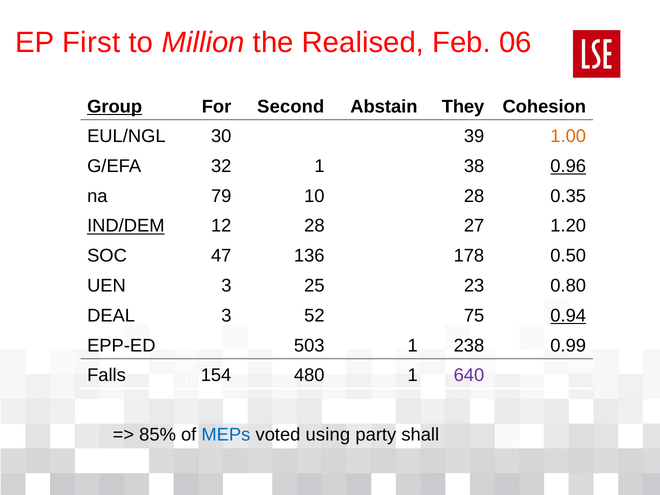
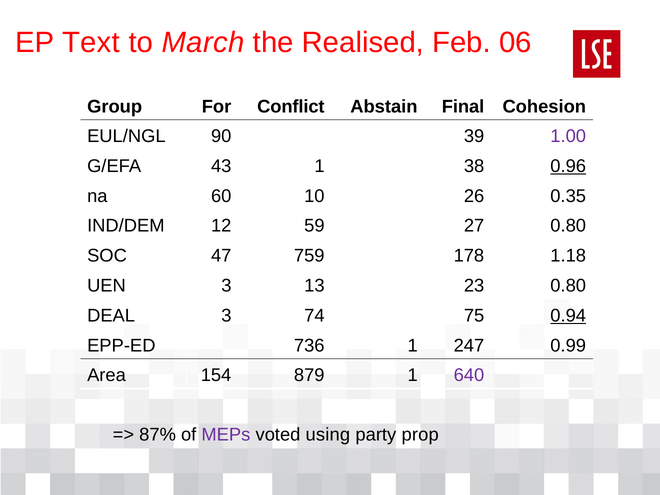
First: First -> Text (91, 43)
Million: Million -> March (203, 43)
Group underline: present -> none (115, 107)
Second: Second -> Conflict (291, 107)
They: They -> Final (463, 107)
30: 30 -> 90 (221, 136)
1.00 colour: orange -> purple (568, 136)
32: 32 -> 43 (221, 166)
79: 79 -> 60 (221, 196)
10 28: 28 -> 26 (474, 196)
IND/DEM underline: present -> none (126, 226)
12 28: 28 -> 59 (314, 226)
27 1.20: 1.20 -> 0.80 (568, 226)
136: 136 -> 759 (309, 256)
0.50: 0.50 -> 1.18 (568, 256)
25: 25 -> 13 (314, 286)
52: 52 -> 74 (314, 316)
503: 503 -> 736 (309, 345)
238: 238 -> 247 (469, 345)
Falls: Falls -> Area (107, 375)
480: 480 -> 879 (309, 375)
85%: 85% -> 87% (158, 435)
MEPs colour: blue -> purple (226, 435)
shall: shall -> prop (420, 435)
